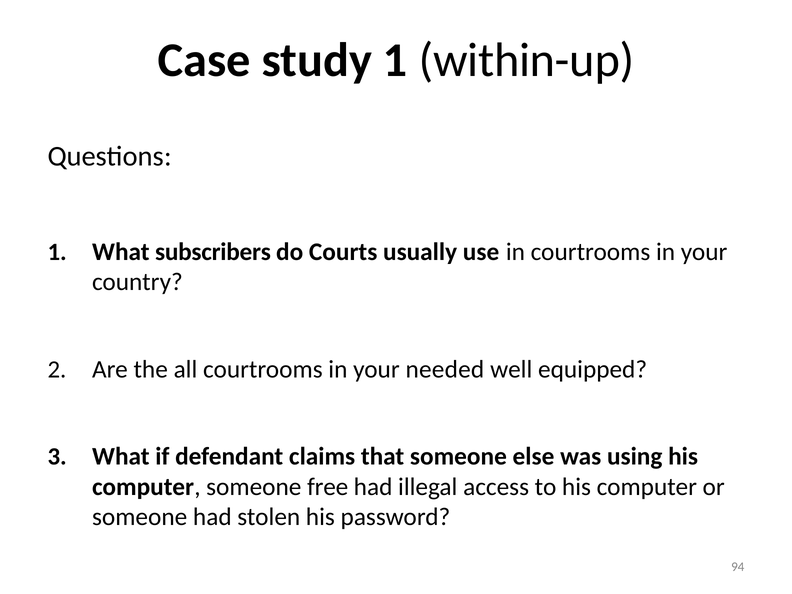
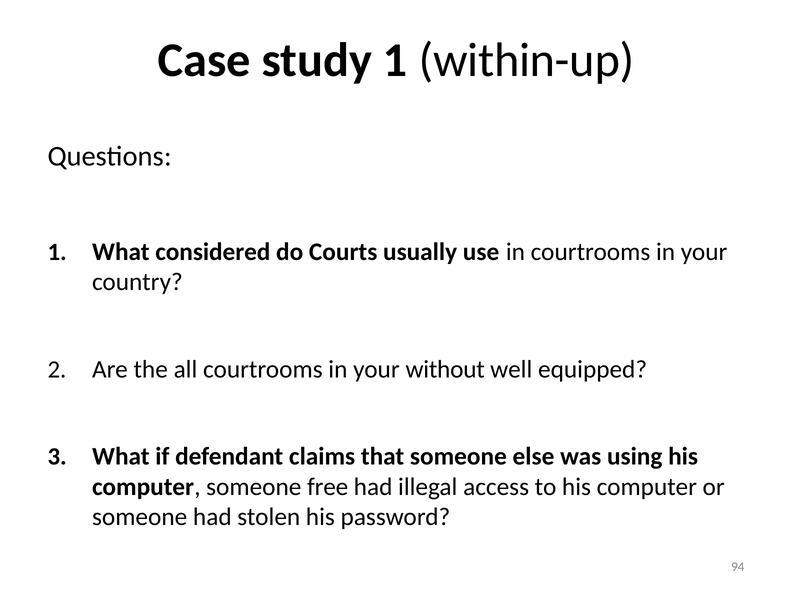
subscribers: subscribers -> considered (213, 252)
needed: needed -> without (445, 369)
